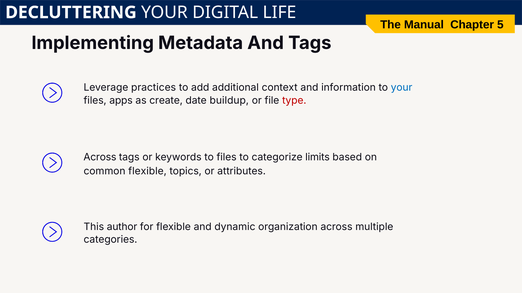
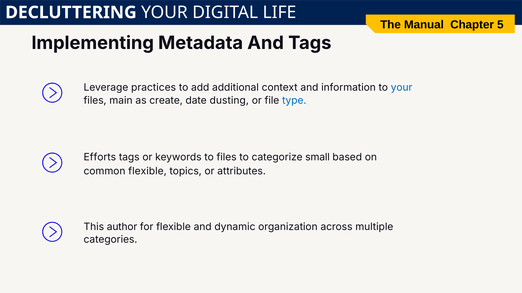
apps: apps -> main (121, 101)
buildup: buildup -> dusting (229, 101)
type colour: red -> blue (294, 101)
Across: Across -> Efforts (100, 158)
limits: limits -> small (318, 158)
